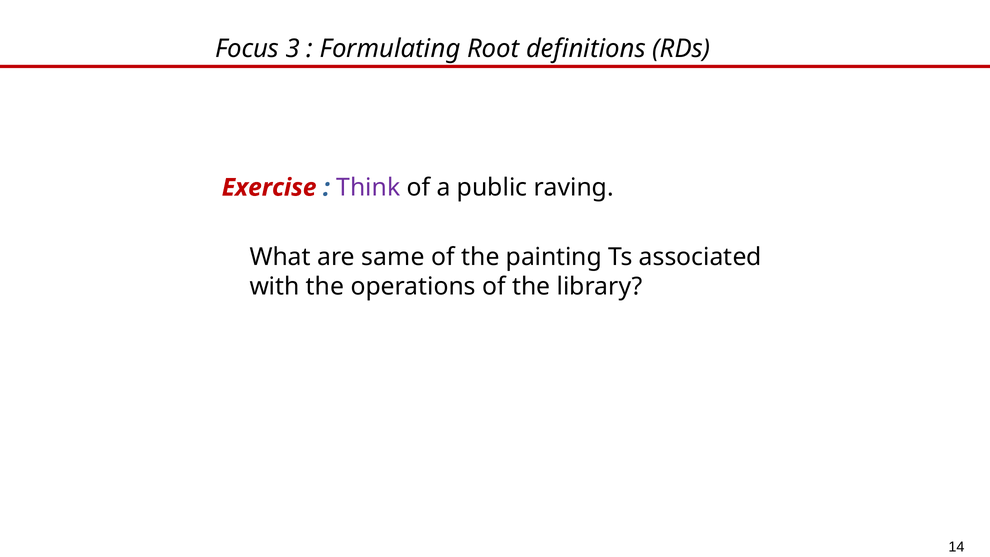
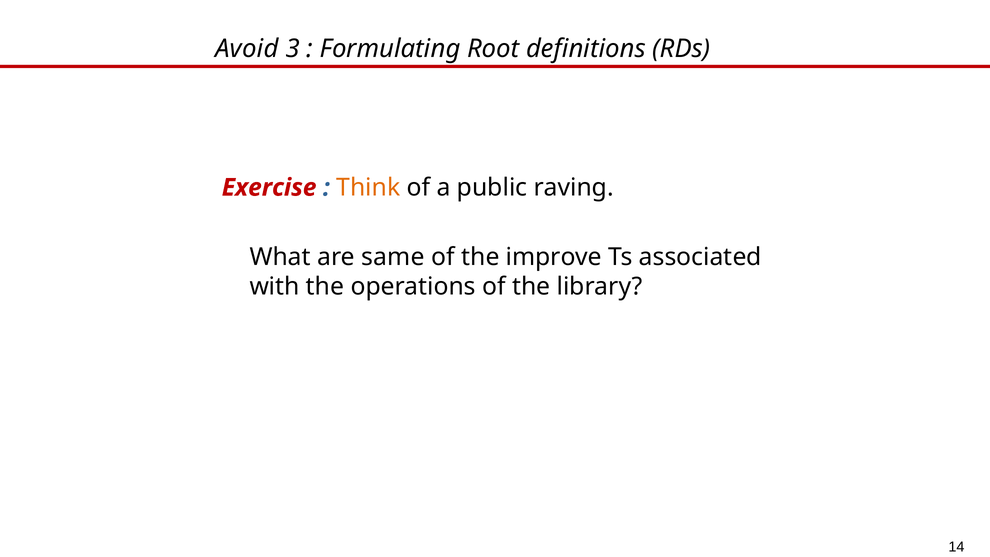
Focus: Focus -> Avoid (247, 49)
Think colour: purple -> orange (368, 188)
painting: painting -> improve (554, 257)
